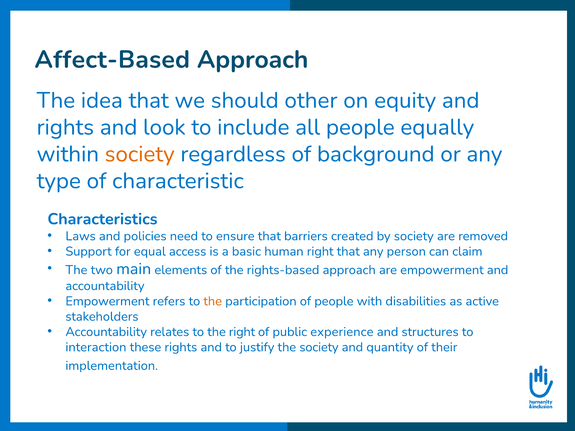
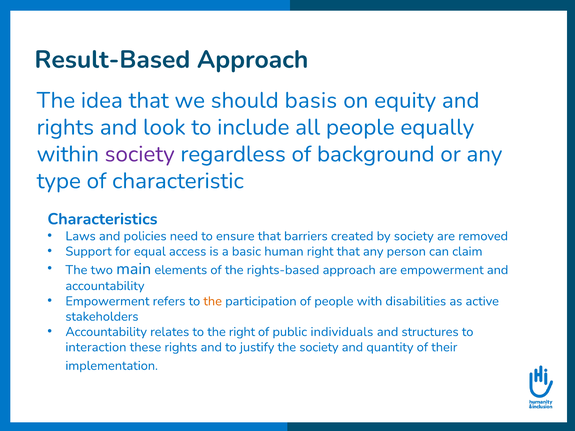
Affect-Based: Affect-Based -> Result-Based (112, 60)
other: other -> basis (311, 100)
society colour: orange -> purple (140, 154)
experience: experience -> individuals (342, 332)
